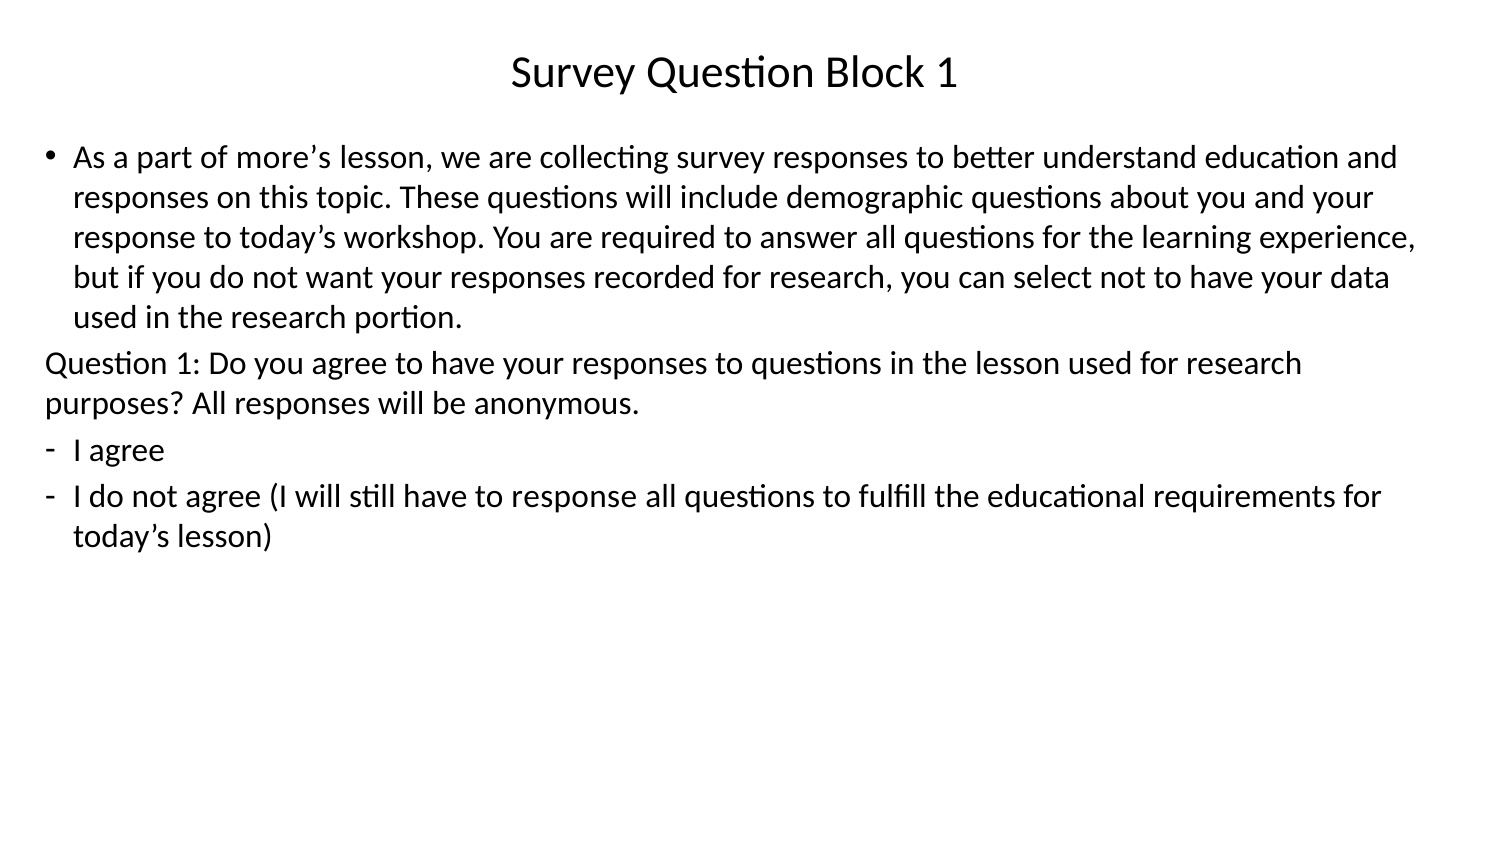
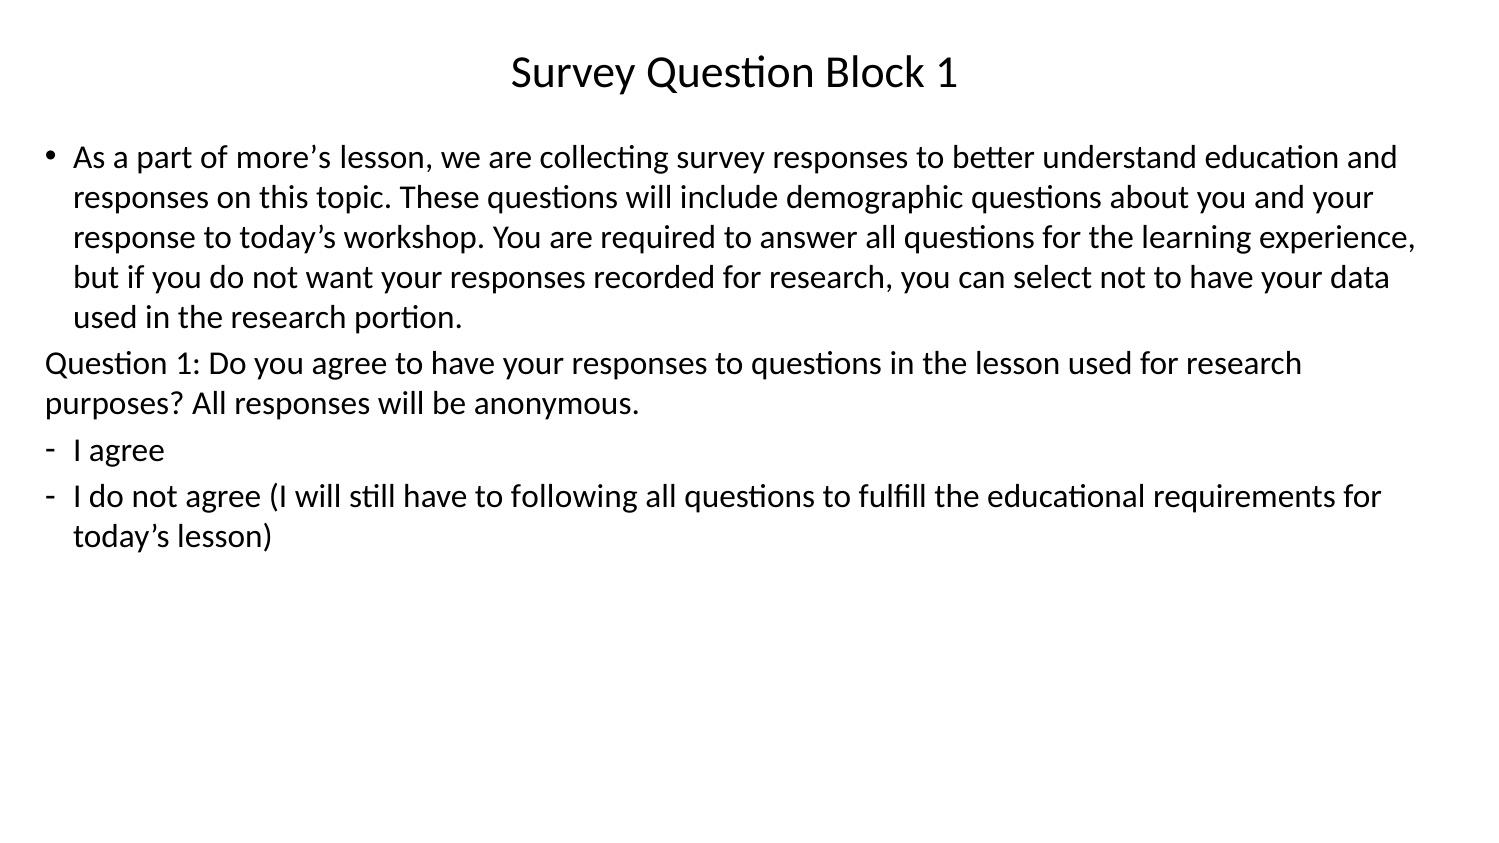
to response: response -> following (574, 497)
